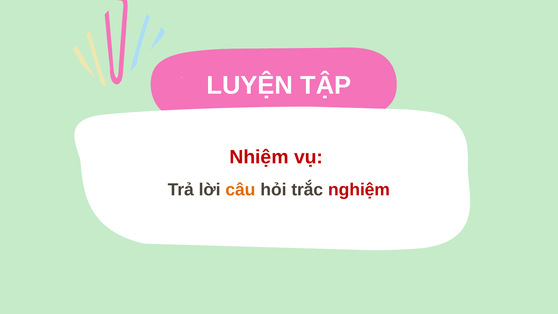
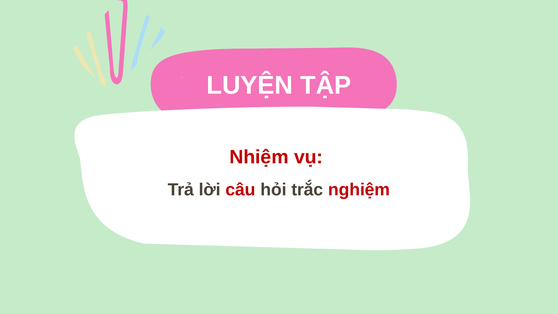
câu colour: orange -> red (241, 190)
